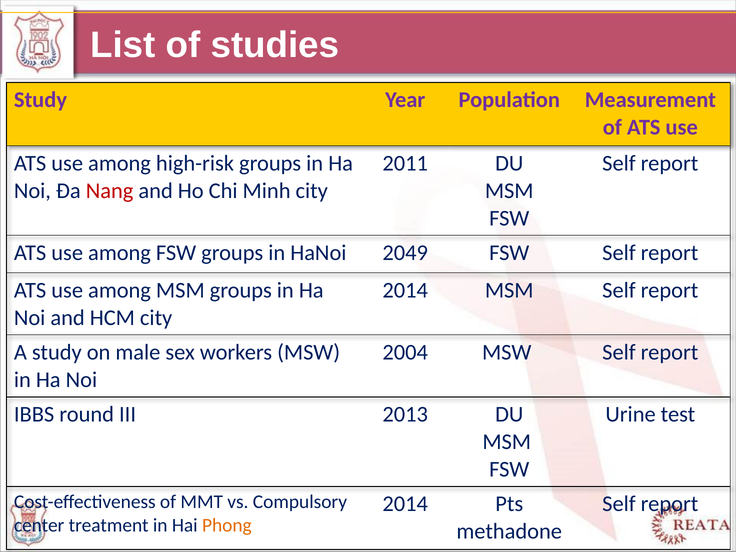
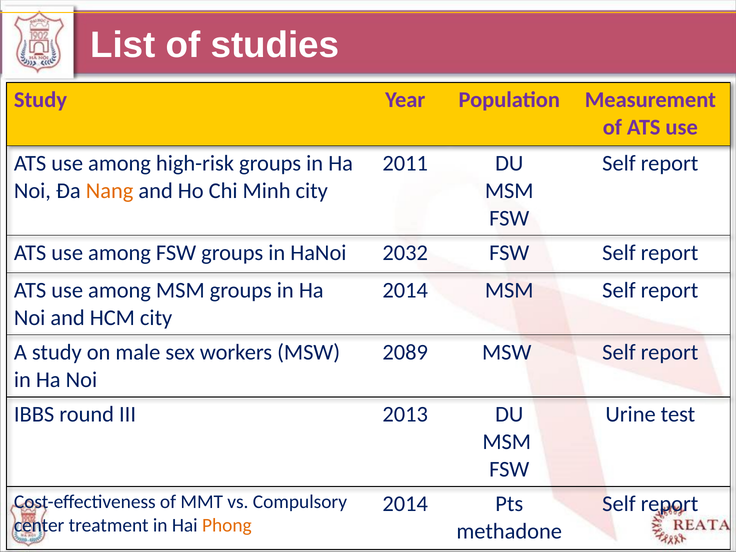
Nang colour: red -> orange (110, 191)
2049: 2049 -> 2032 (405, 253)
2004: 2004 -> 2089 (405, 352)
